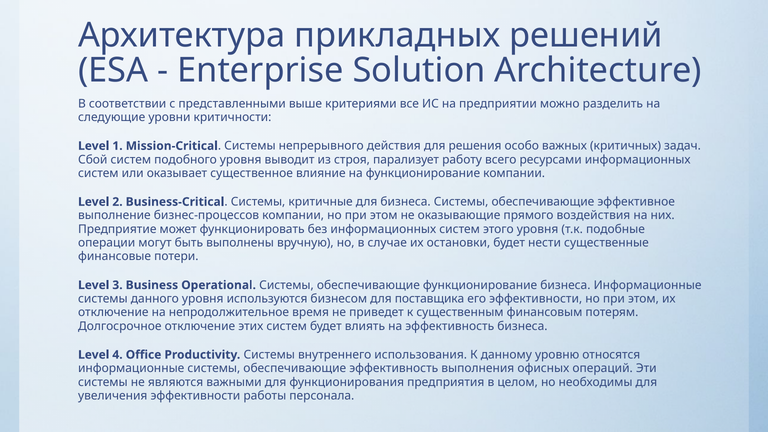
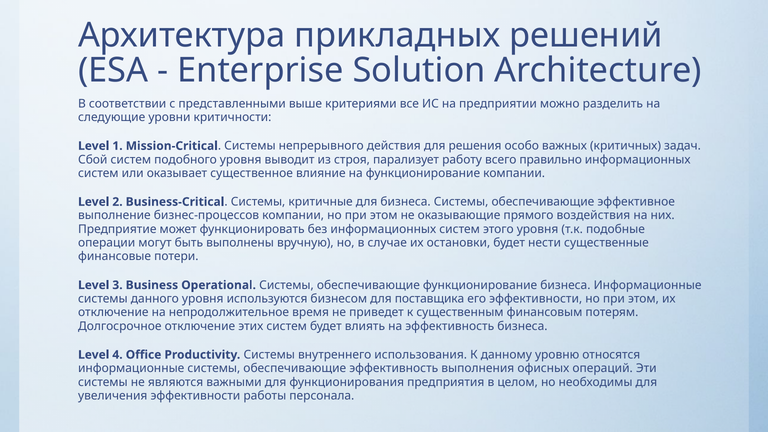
ресурсами: ресурсами -> правильно (551, 160)
